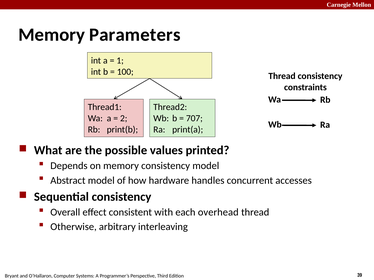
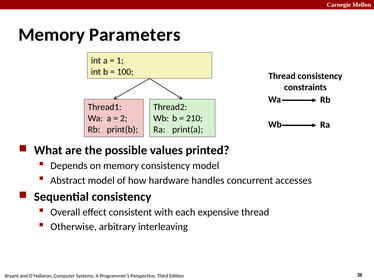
707: 707 -> 210 (194, 119)
overhead: overhead -> expensive (218, 213)
